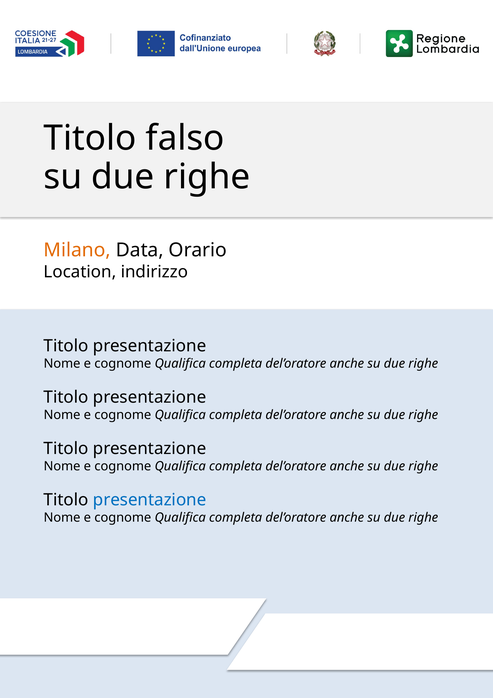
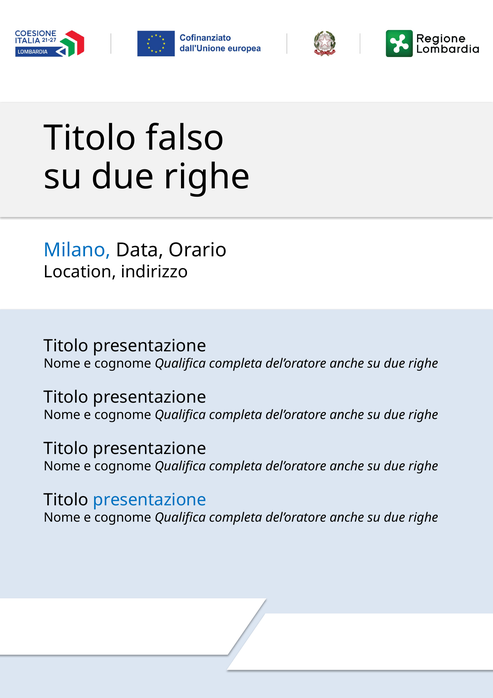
Milano colour: orange -> blue (77, 250)
